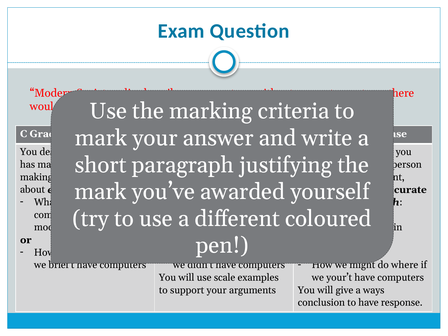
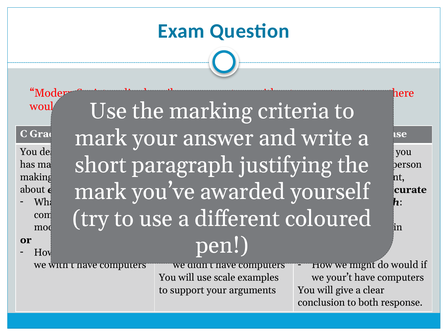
where: where -> would (405, 265)
brief’t: brief’t -> with’t (61, 265)
a ways: ways -> clear (374, 290)
to have: have -> both (368, 303)
